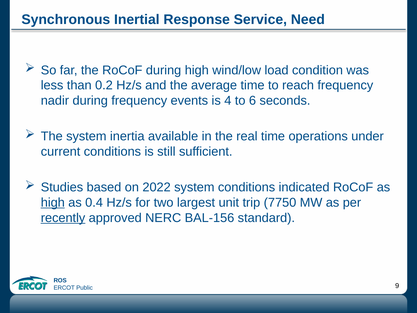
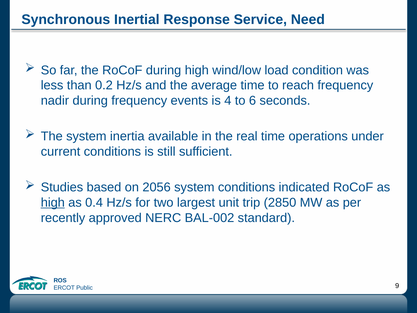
2022: 2022 -> 2056 (157, 187)
7750: 7750 -> 2850 (280, 202)
recently underline: present -> none (63, 218)
BAL-156: BAL-156 -> BAL-002 (210, 218)
